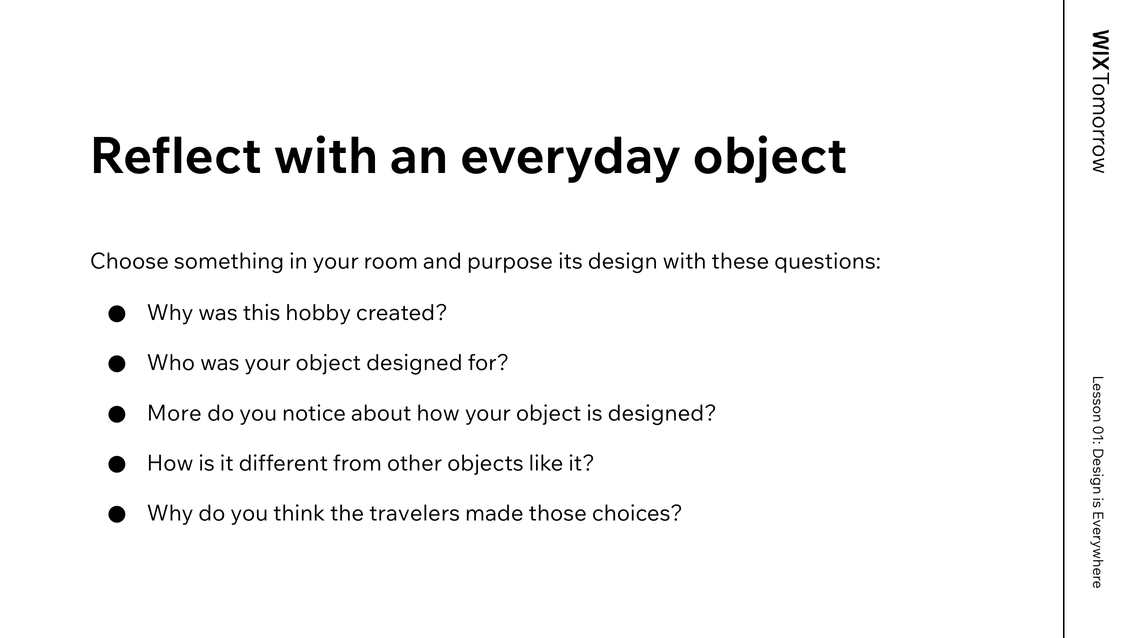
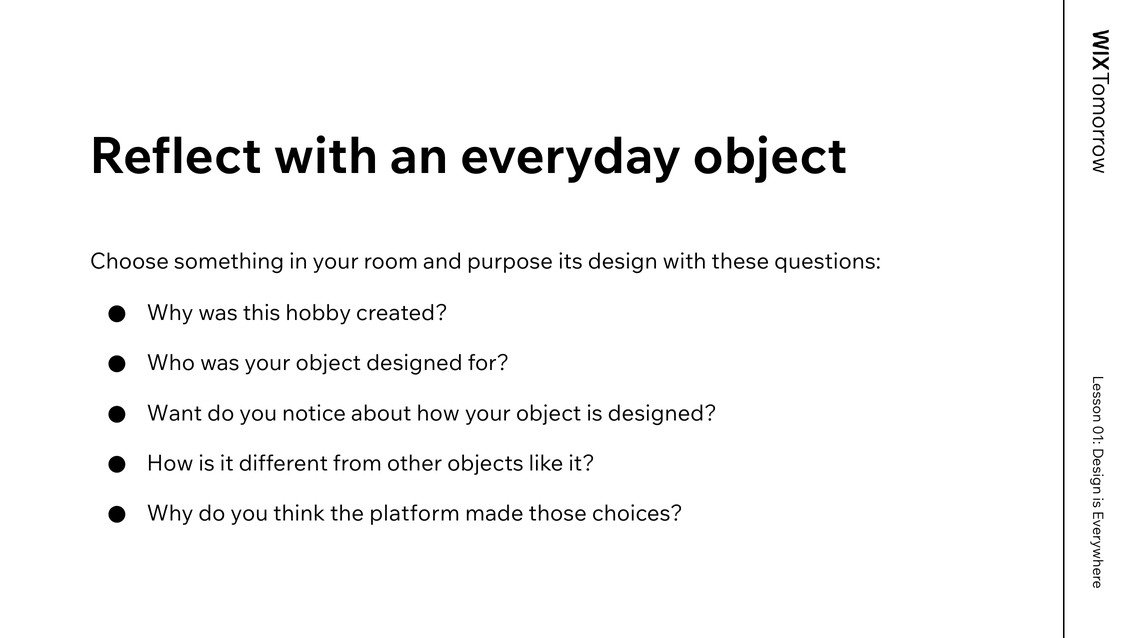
More: More -> Want (174, 414)
travelers: travelers -> platform (415, 514)
